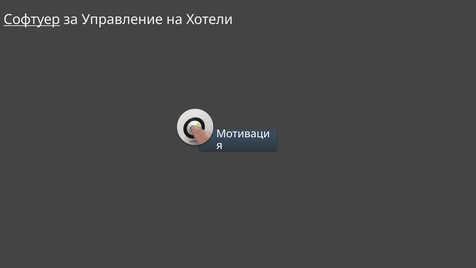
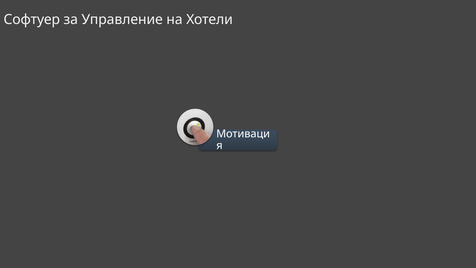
Софтуер underline: present -> none (32, 20)
